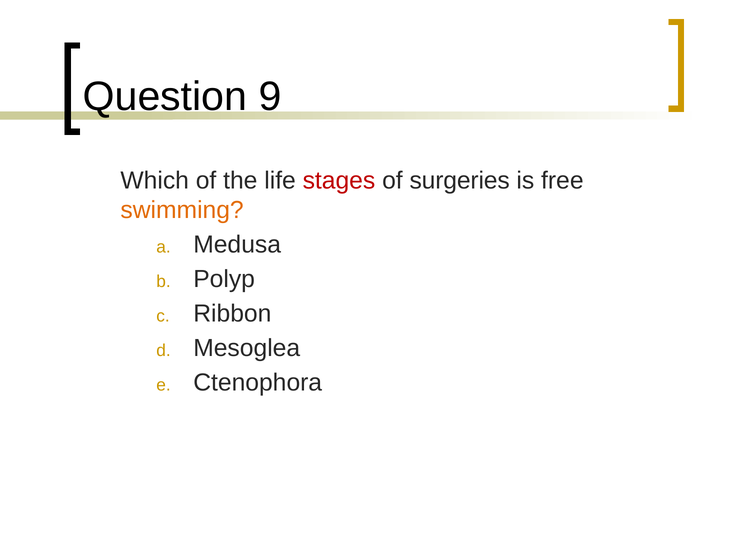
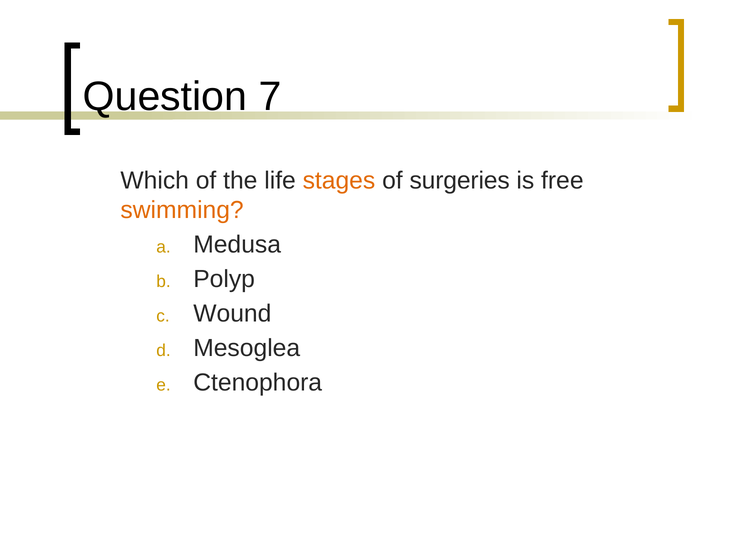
9: 9 -> 7 (270, 97)
stages colour: red -> orange (339, 181)
Ribbon: Ribbon -> Wound (232, 314)
